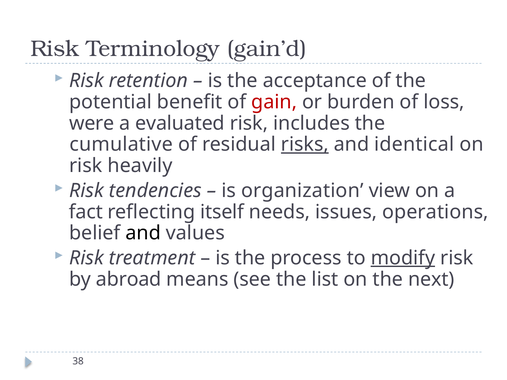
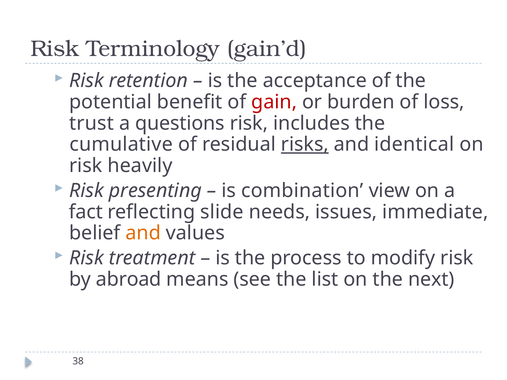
were: were -> trust (92, 123)
evaluated: evaluated -> questions (180, 123)
tendencies: tendencies -> presenting (155, 191)
organization: organization -> combination (302, 191)
itself: itself -> slide (222, 212)
operations: operations -> immediate (435, 212)
and colour: black -> orange (143, 233)
modify underline: present -> none (403, 258)
